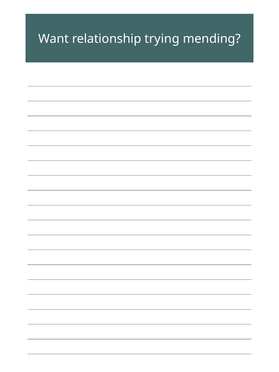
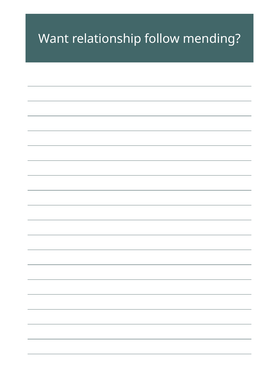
trying: trying -> follow (162, 39)
